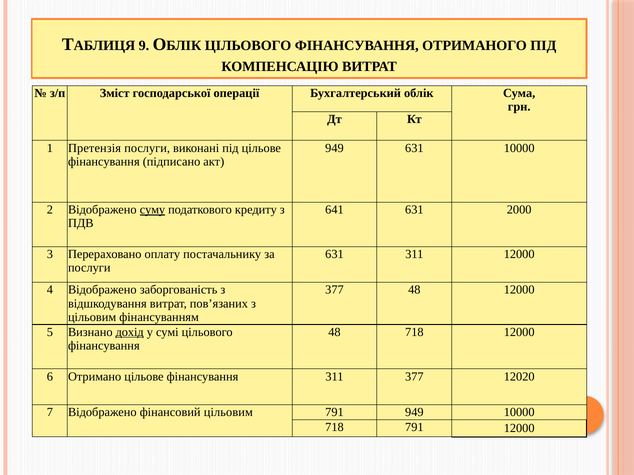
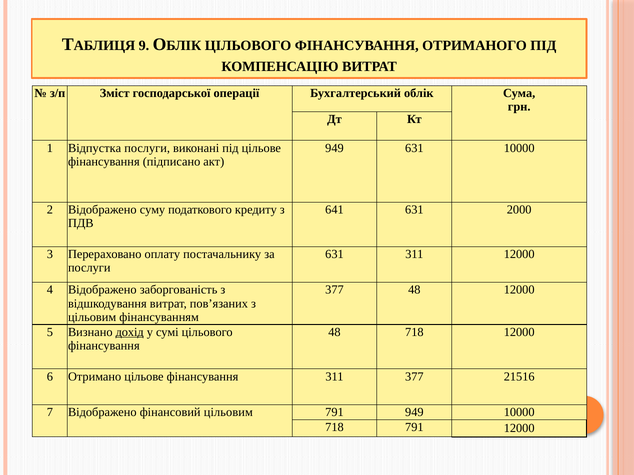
Претензія: Претензія -> Відпустка (95, 148)
суму underline: present -> none (152, 210)
12020: 12020 -> 21516 (519, 377)
